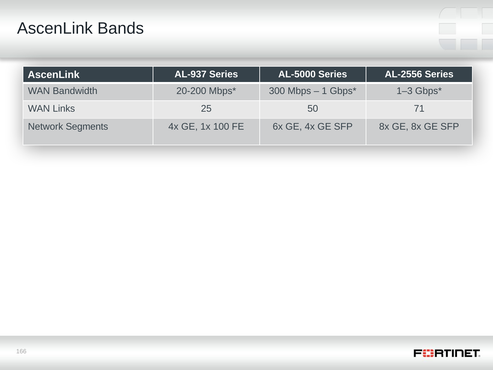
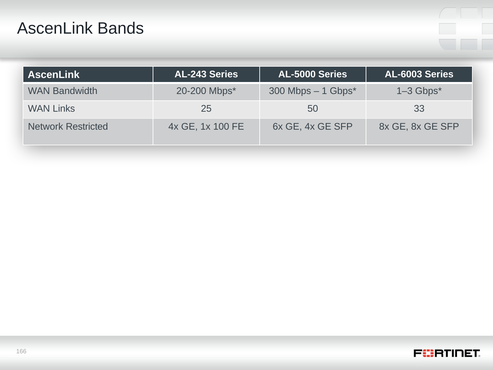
AL-937: AL-937 -> AL-243 (191, 74)
AL-2556: AL-2556 -> AL-6003 (403, 74)
71: 71 -> 33 (419, 109)
Segments: Segments -> Restricted (87, 126)
